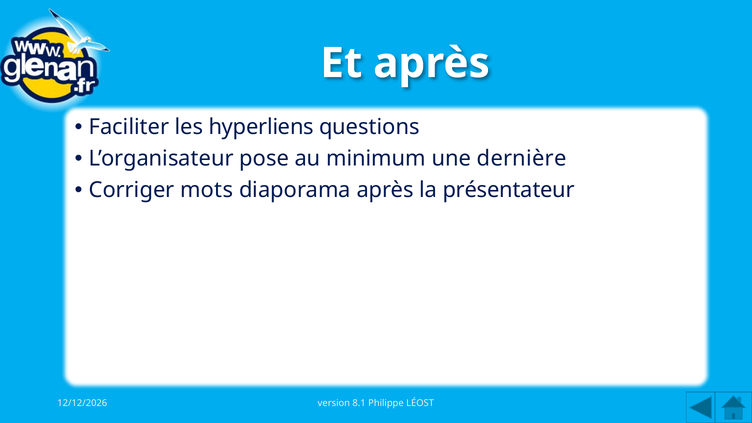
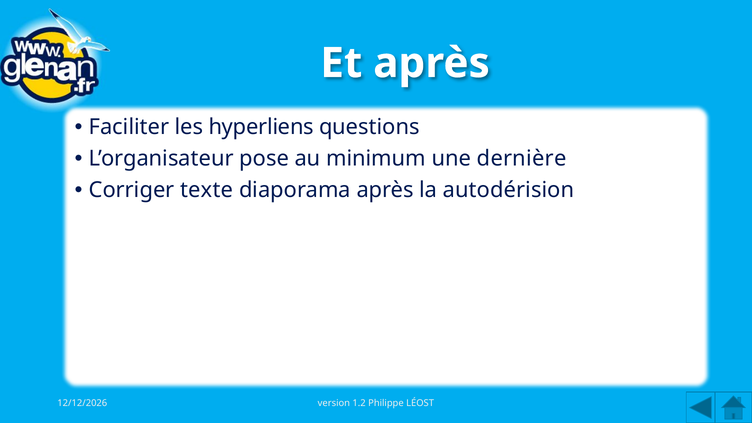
mots: mots -> texte (207, 190)
présentateur: présentateur -> autodérision (509, 190)
8.1: 8.1 -> 1.2 (359, 403)
